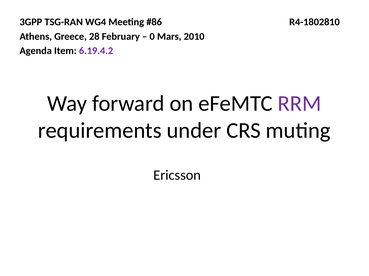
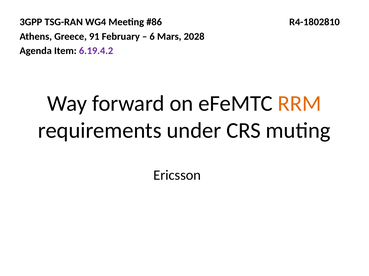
28: 28 -> 91 (94, 36)
0: 0 -> 6 (152, 36)
2010: 2010 -> 2028 (194, 36)
RRM colour: purple -> orange (300, 104)
